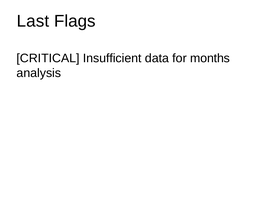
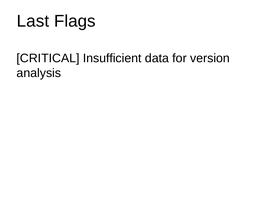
months: months -> version (210, 58)
